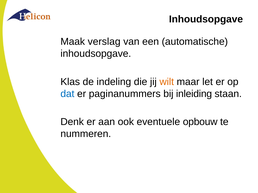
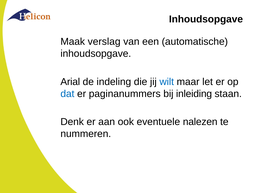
Klas: Klas -> Arial (70, 82)
wilt colour: orange -> blue (167, 82)
opbouw: opbouw -> nalezen (200, 122)
